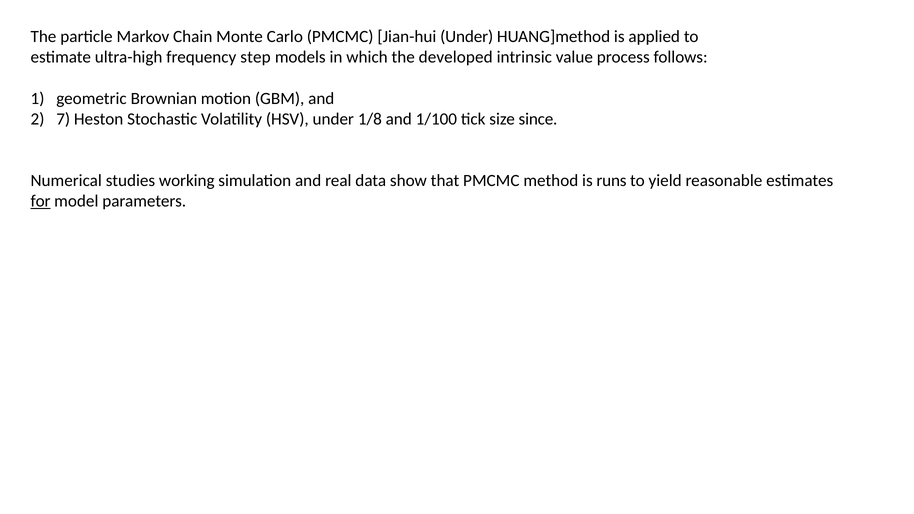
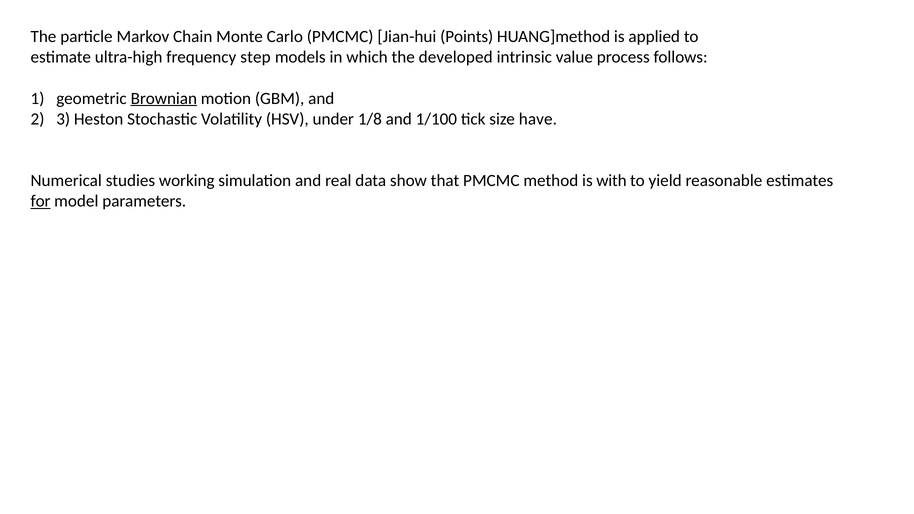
Jian-hui Under: Under -> Points (467, 37)
Brownian underline: none -> present (164, 98)
7: 7 -> 3 (63, 119)
since: since -> have (538, 119)
runs: runs -> with (611, 181)
